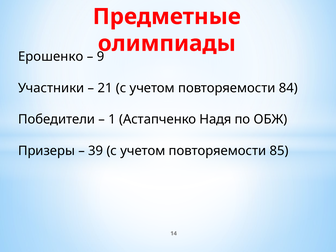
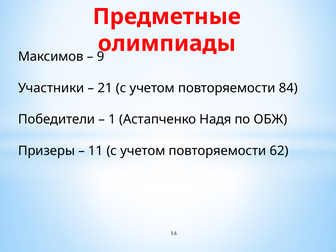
Ерошенко: Ерошенко -> Максимов (51, 57)
39: 39 -> 11 (96, 151)
85: 85 -> 62 (279, 151)
